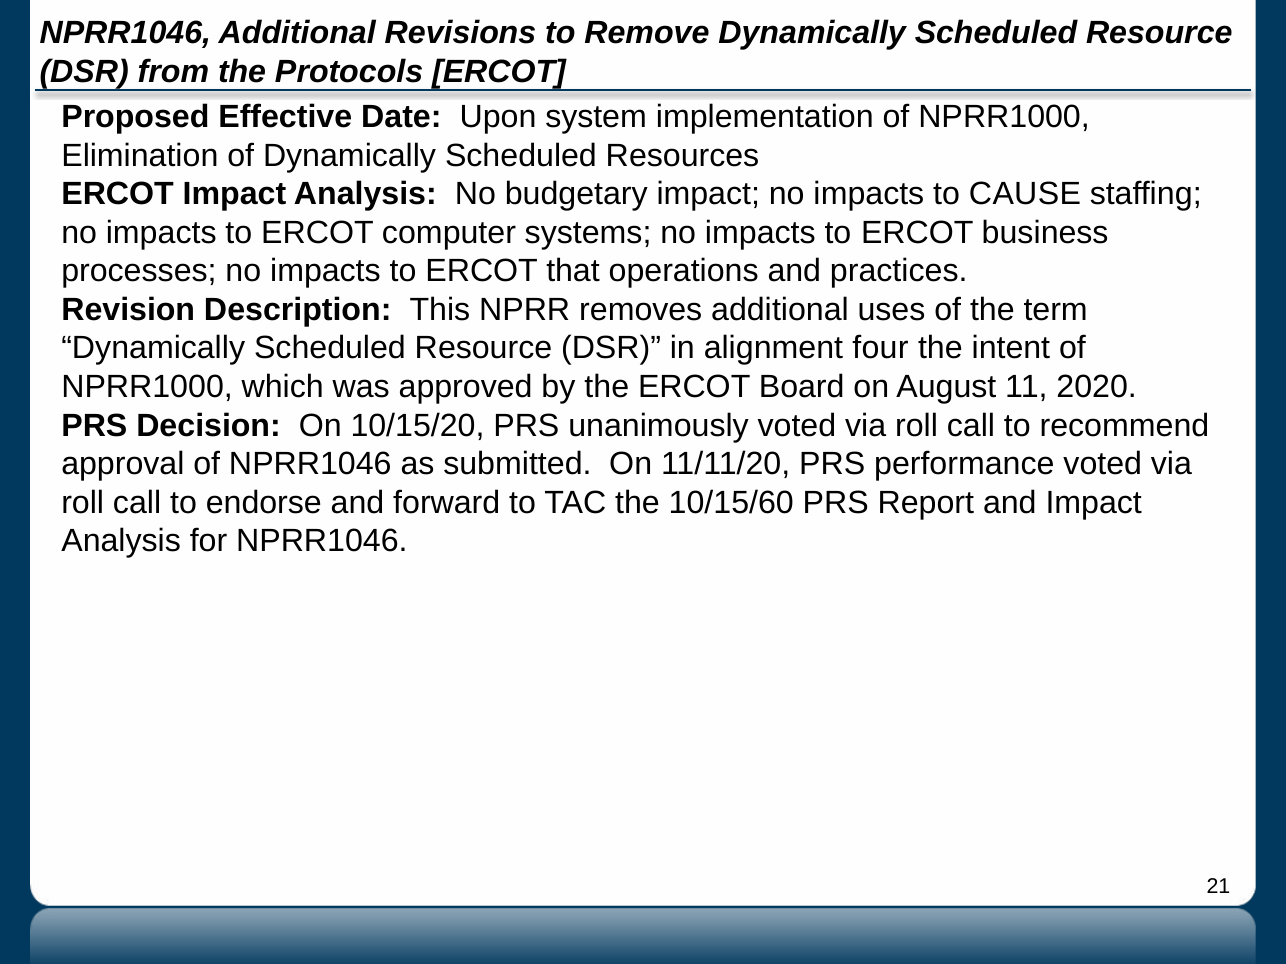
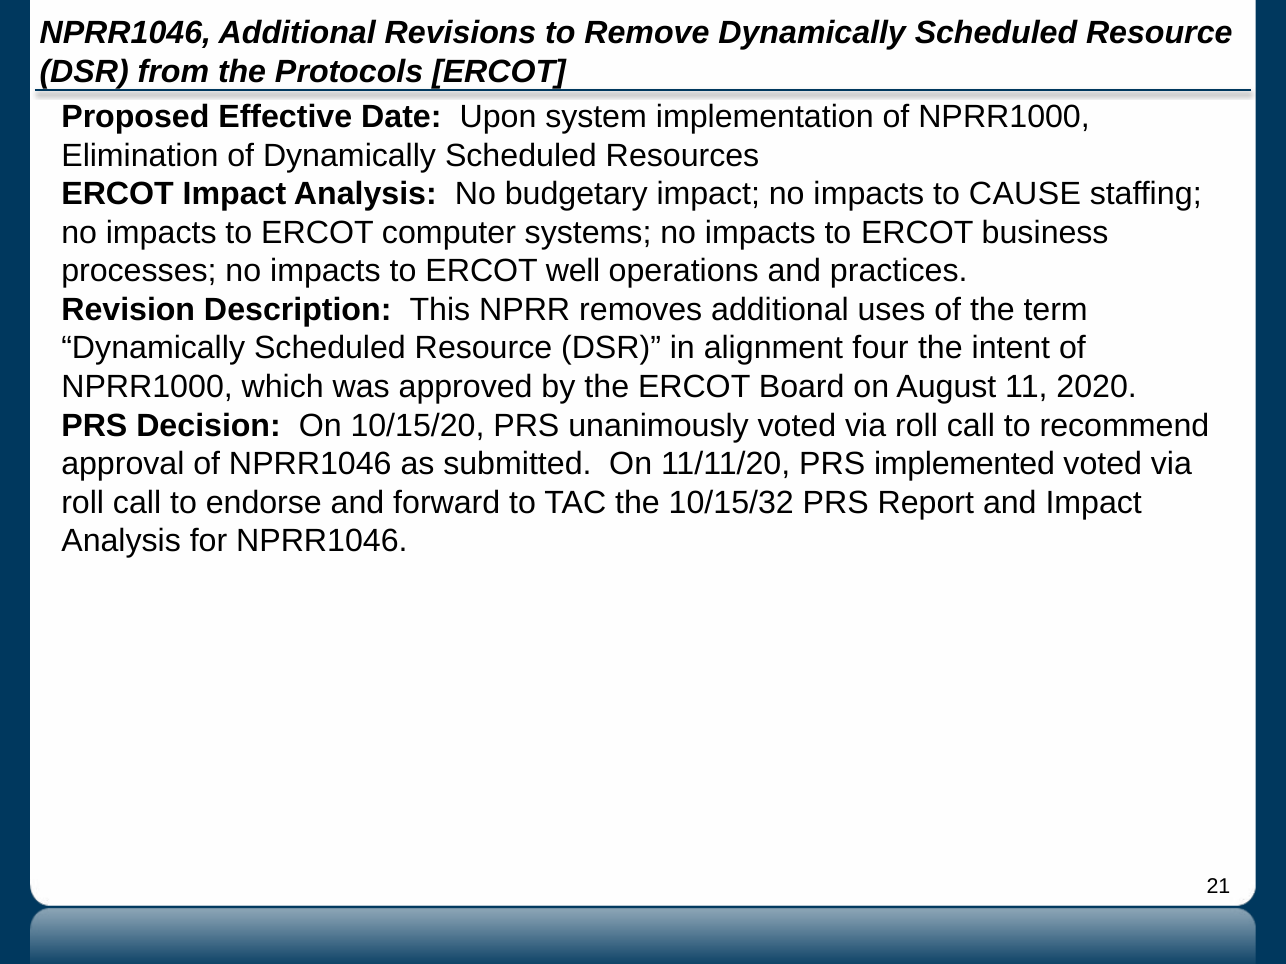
that: that -> well (573, 271)
performance: performance -> implemented (965, 464)
10/15/60: 10/15/60 -> 10/15/32 (731, 503)
